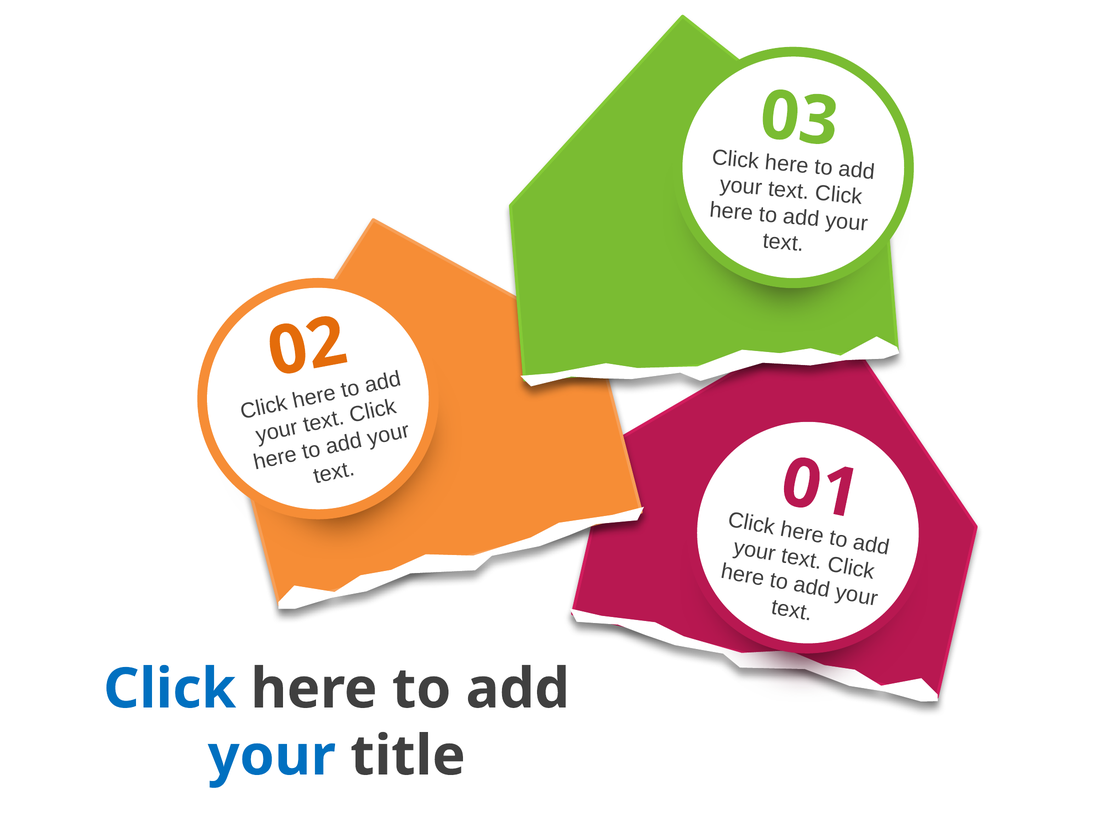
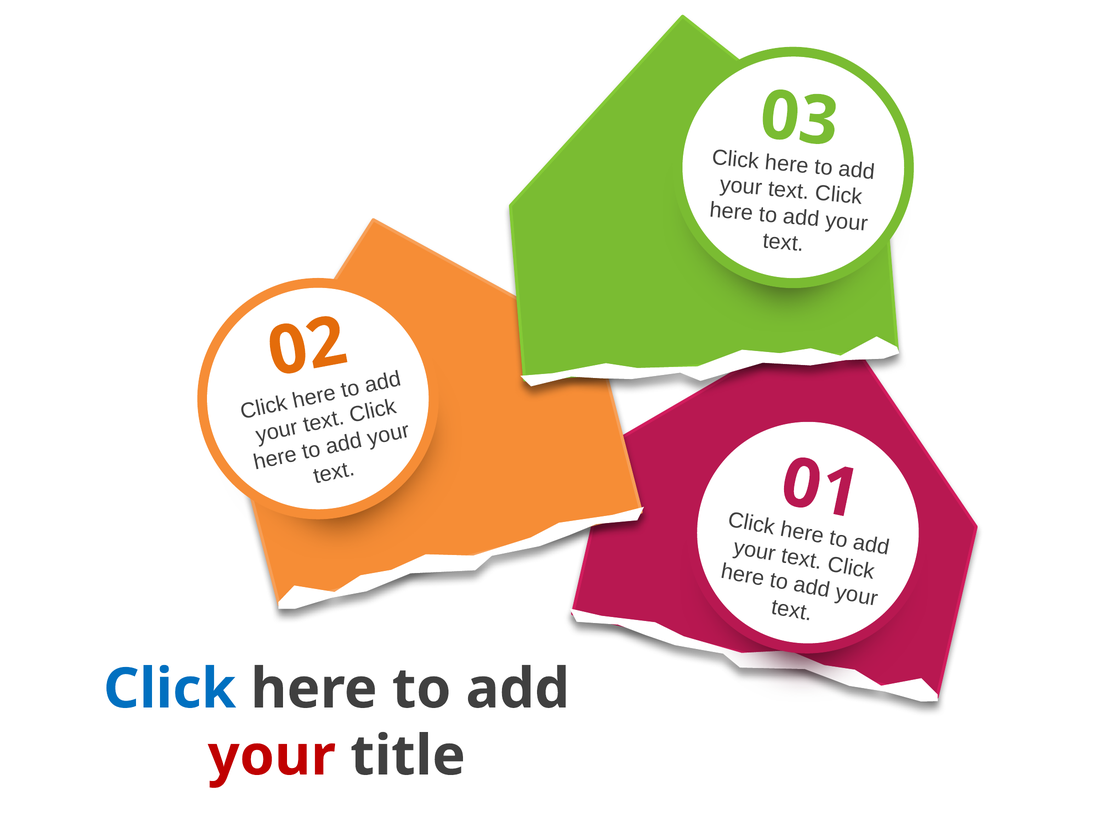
your colour: blue -> red (272, 756)
